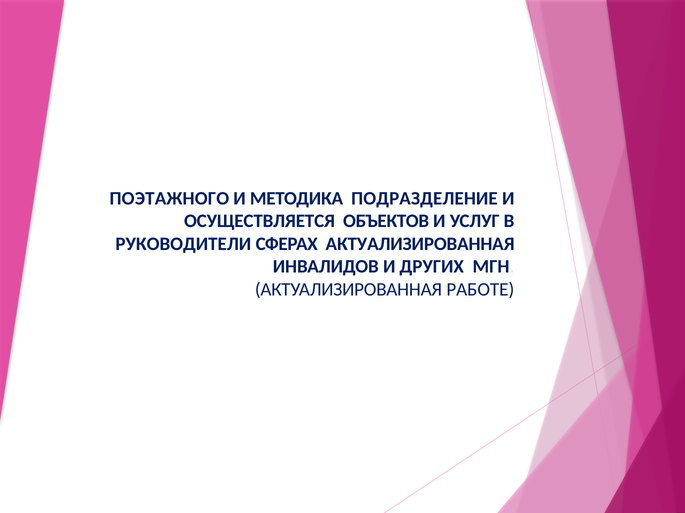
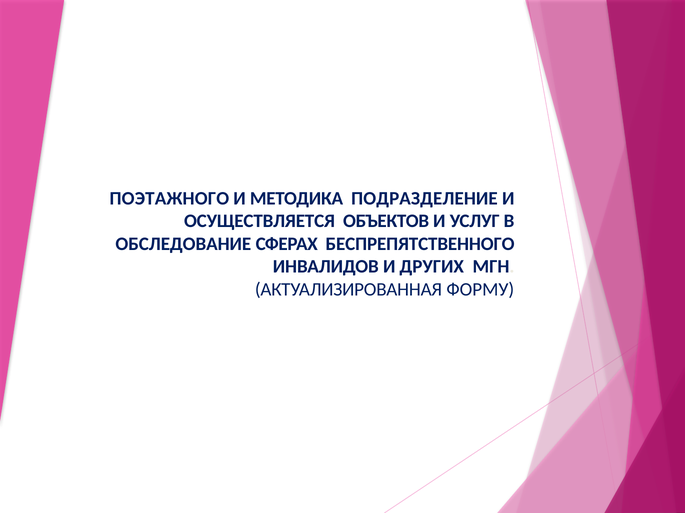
РУКОВОДИТЕЛИ: РУКОВОДИТЕЛИ -> ОБСЛЕДОВАНИЕ (183, 244)
СФЕРАХ АКТУАЛИЗИРОВАННАЯ: АКТУАЛИЗИРОВАННАЯ -> БЕСПРЕПЯТСТВЕННОГО (420, 244)
РАБОТЕ: РАБОТЕ -> ФОРМУ (480, 290)
